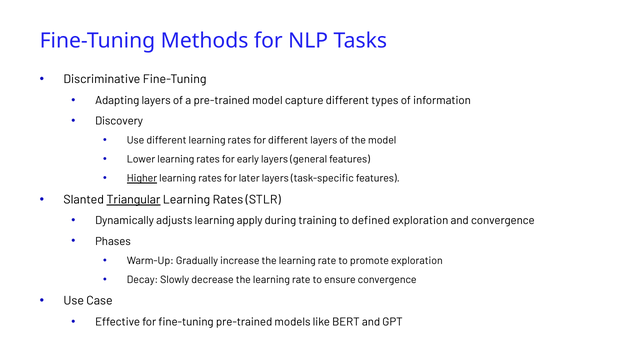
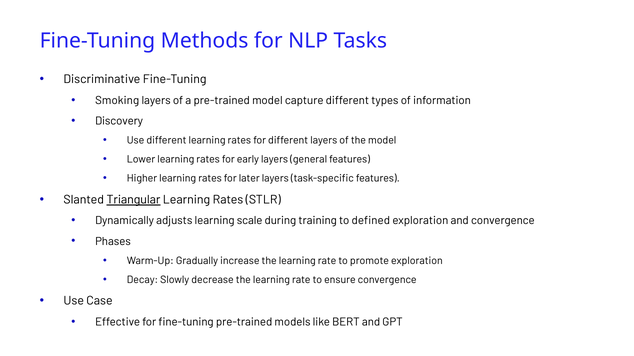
Adapting: Adapting -> Smoking (117, 101)
Higher underline: present -> none (142, 179)
apply: apply -> scale (250, 221)
